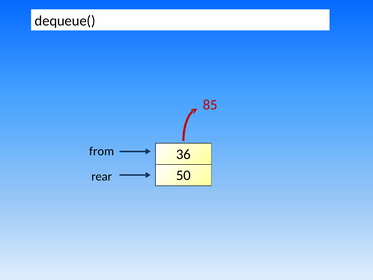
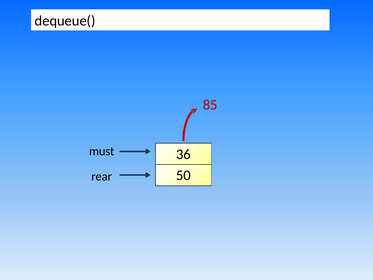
from: from -> must (102, 151)
